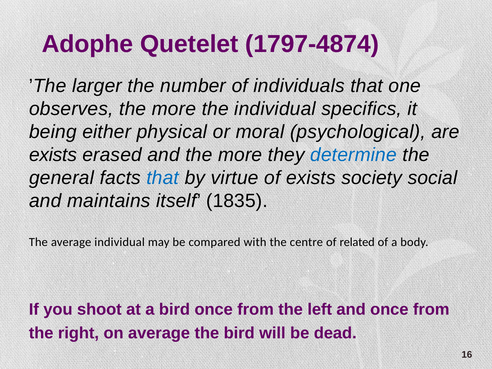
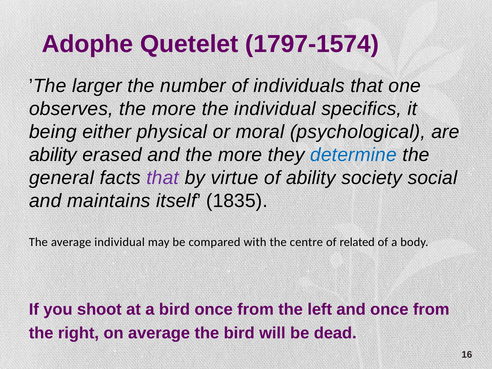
1797-4874: 1797-4874 -> 1797-1574 (312, 44)
exists: exists -> ability (53, 155)
that colour: blue -> purple (163, 178)
of exists: exists -> ability (311, 178)
